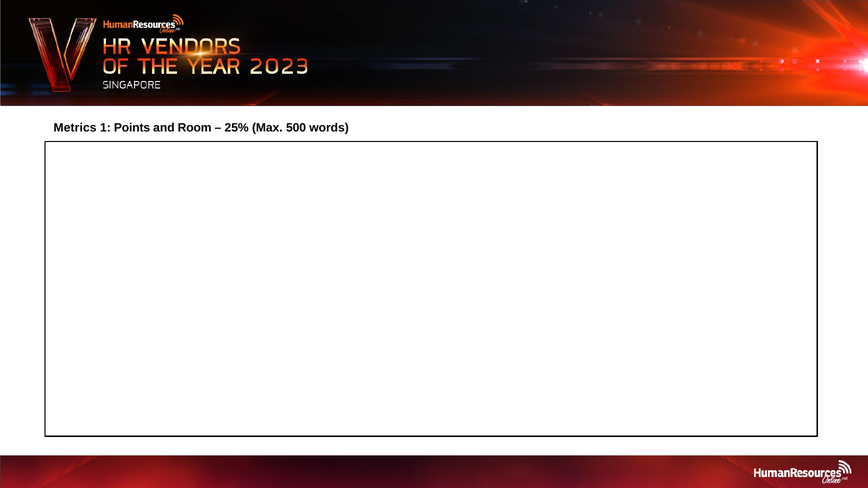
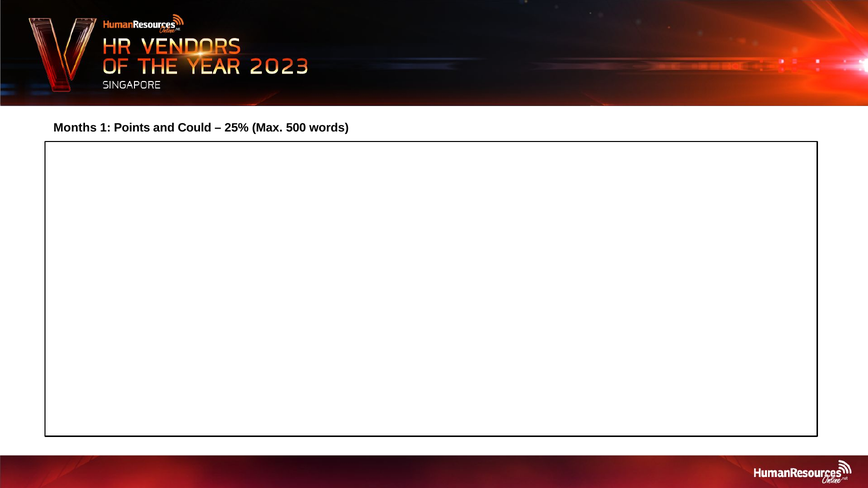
Metrics: Metrics -> Months (75, 128)
Room: Room -> Could (195, 128)
